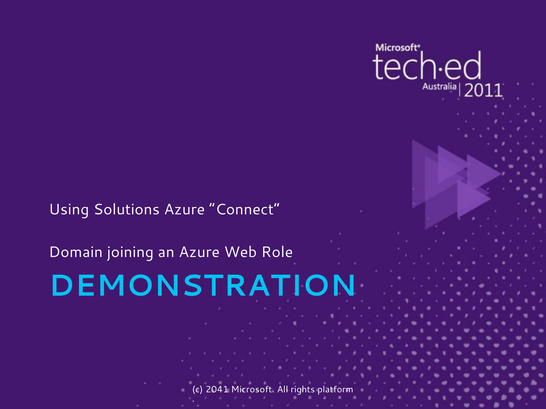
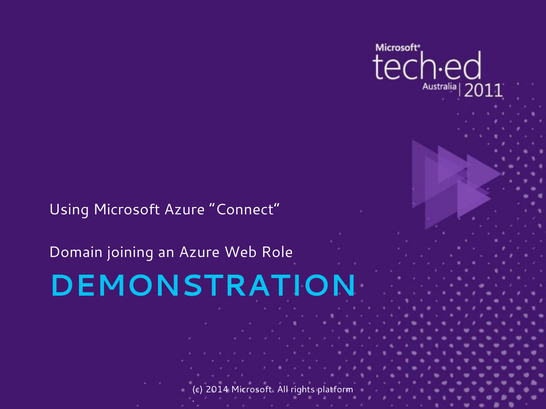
Using Solutions: Solutions -> Microsoft (127, 210)
2041: 2041 -> 2014 (217, 390)
